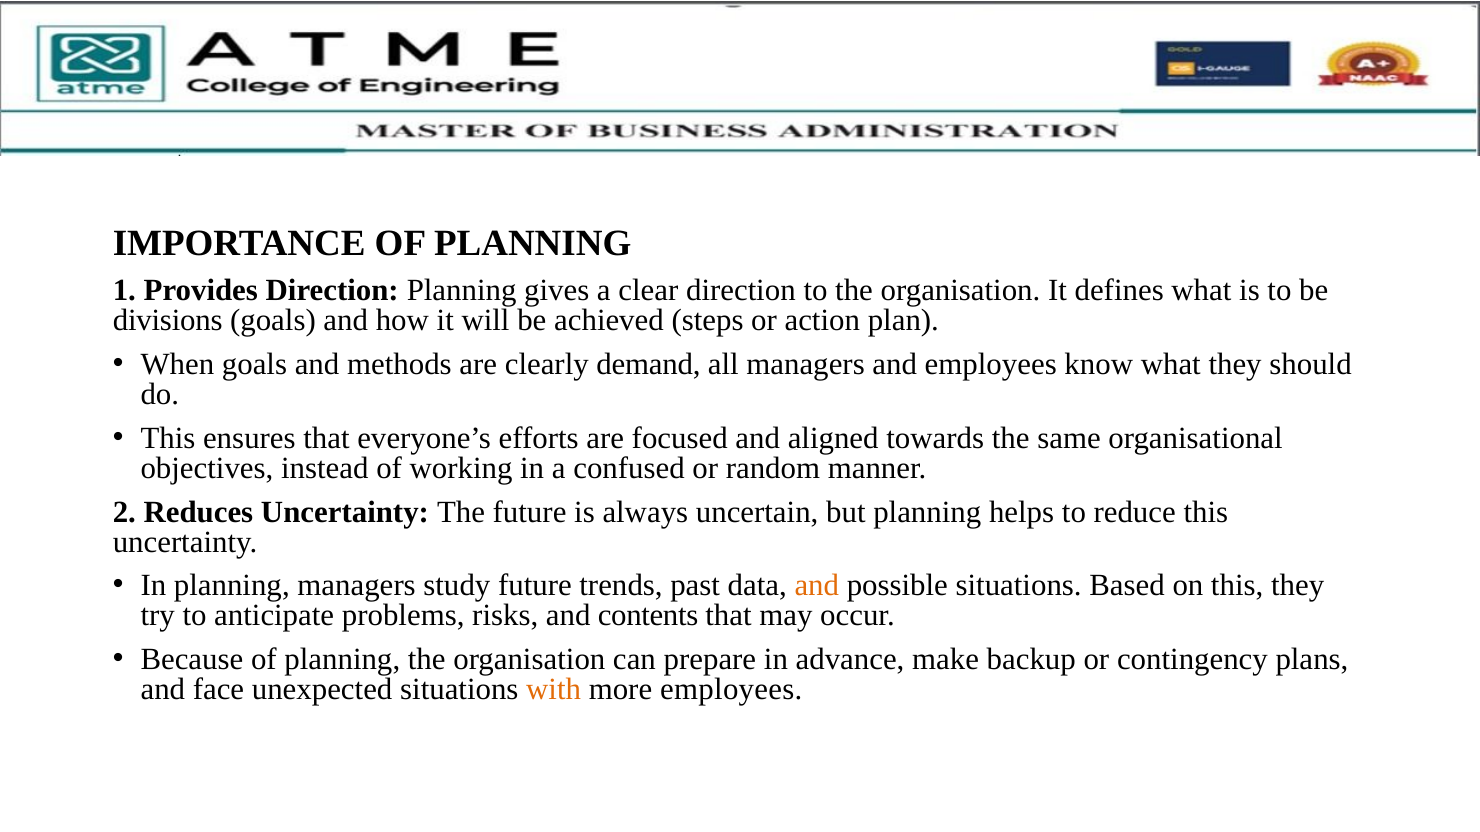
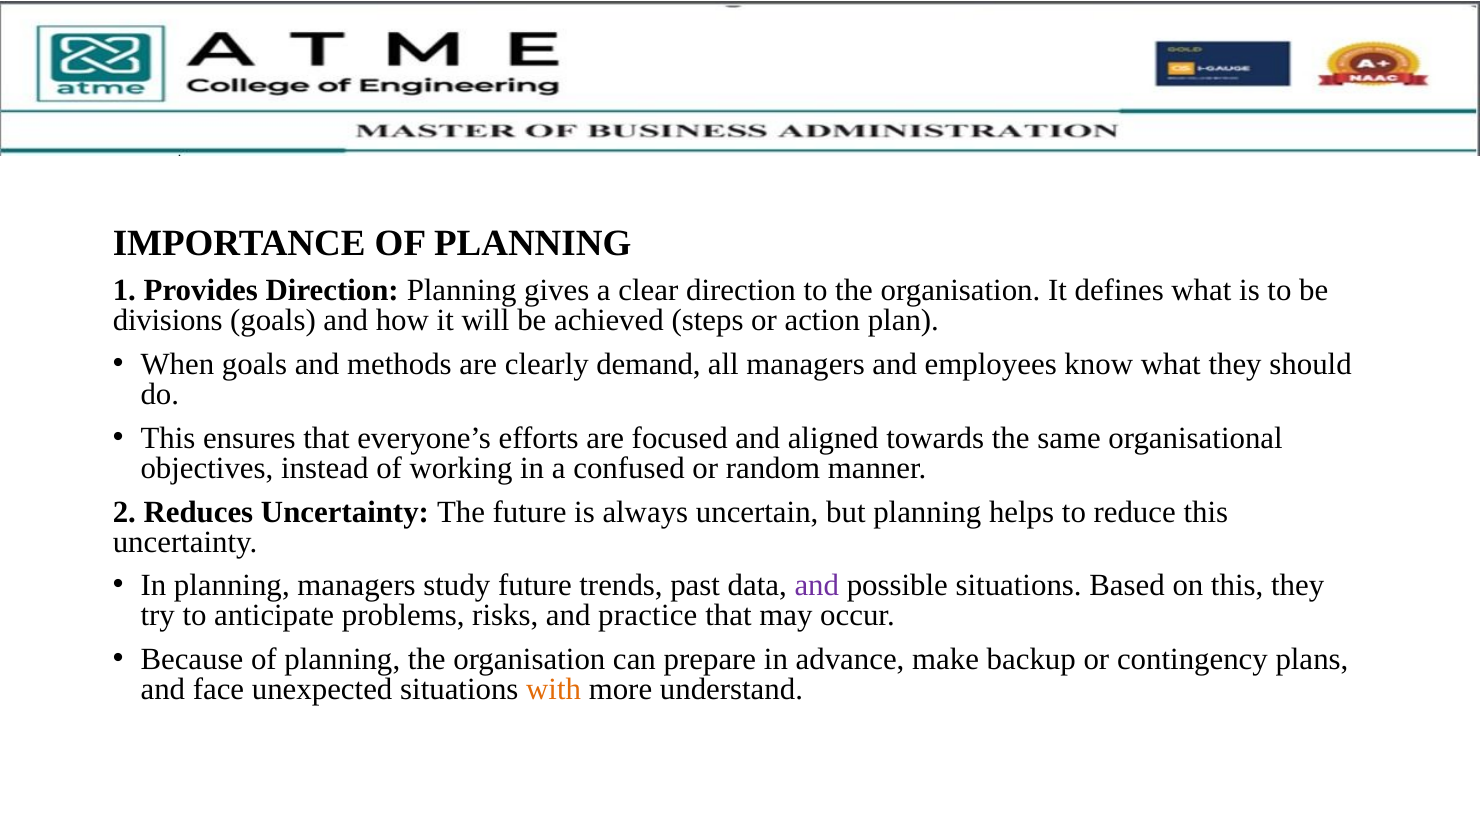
and colour: orange -> purple (817, 586)
contents: contents -> practice (648, 616)
more employees: employees -> understand (731, 690)
